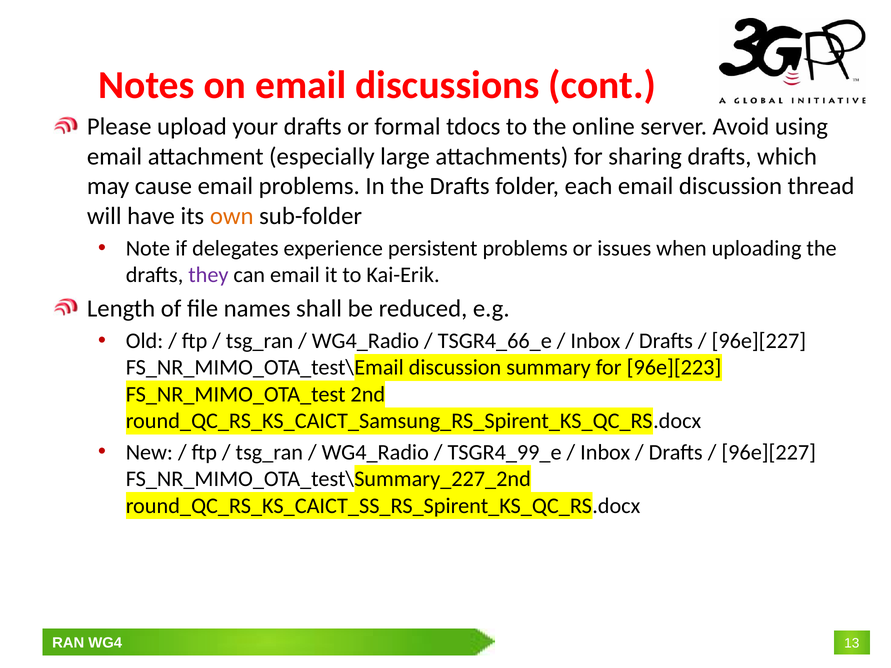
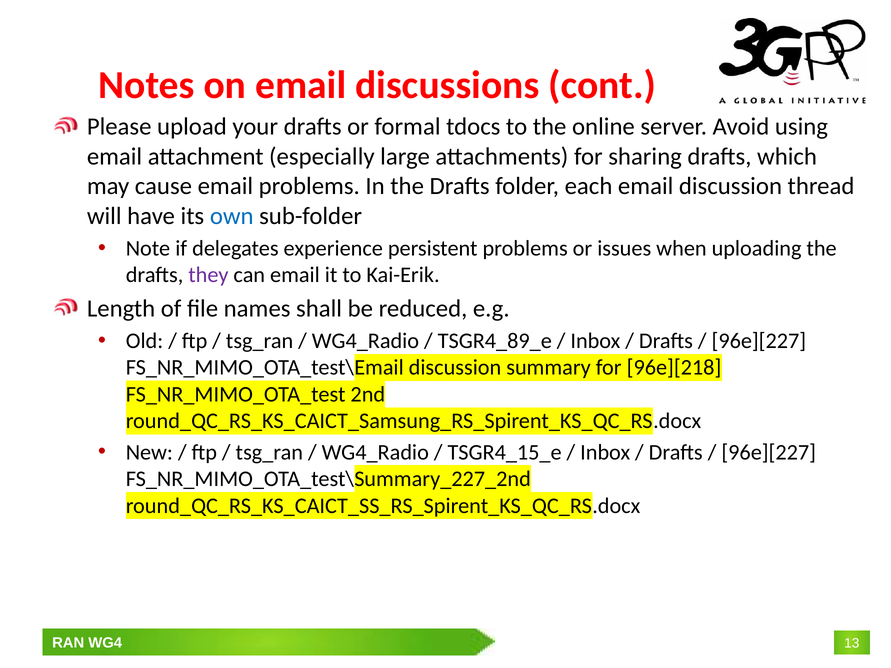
own colour: orange -> blue (232, 216)
TSGR4_66_e: TSGR4_66_e -> TSGR4_89_e (495, 341)
96e][223: 96e][223 -> 96e][218 (674, 368)
TSGR4_99_e: TSGR4_99_e -> TSGR4_15_e (505, 452)
